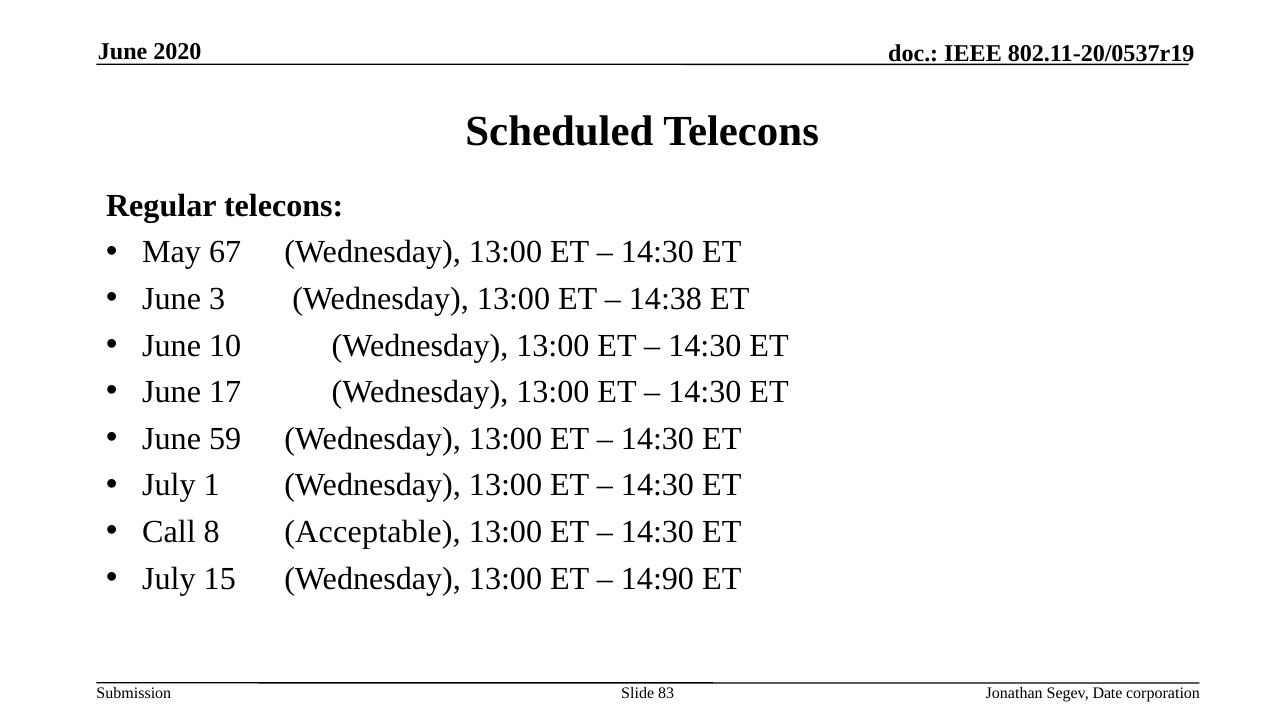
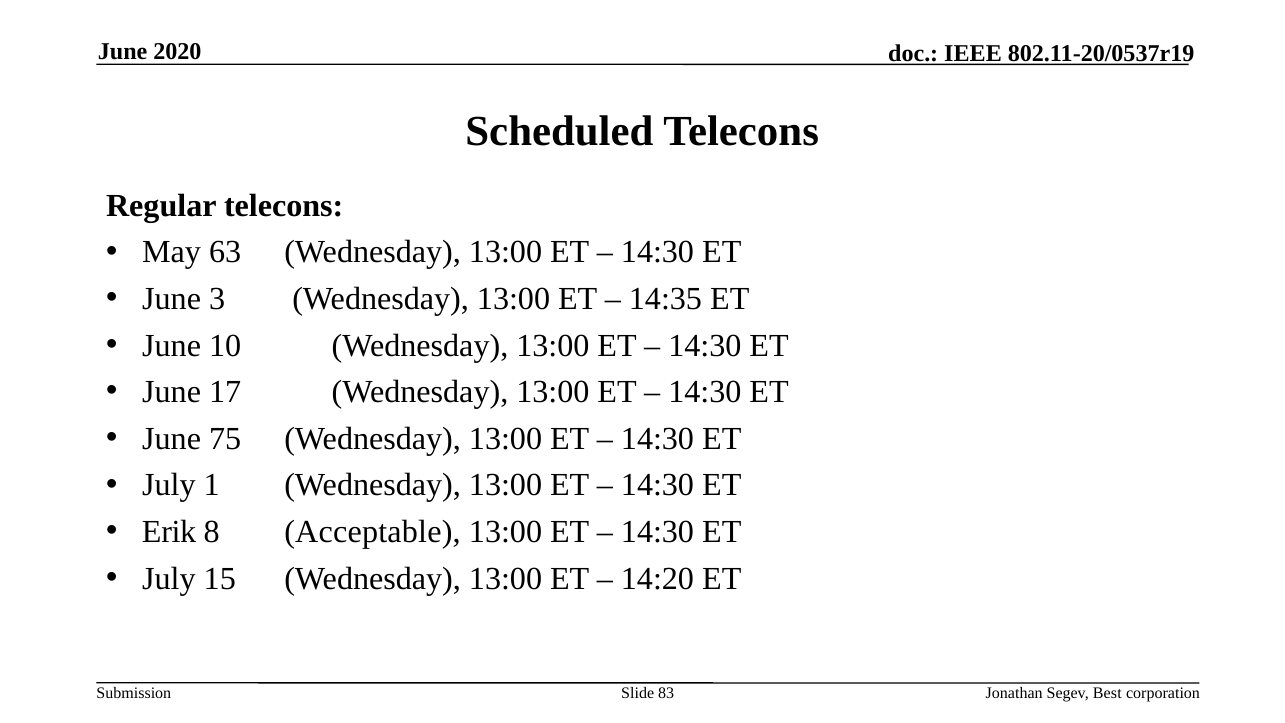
67: 67 -> 63 (225, 252)
14:38: 14:38 -> 14:35 (665, 299)
59: 59 -> 75 (225, 439)
Call: Call -> Erik (169, 532)
14:90: 14:90 -> 14:20 (657, 578)
Date: Date -> Best (1107, 693)
